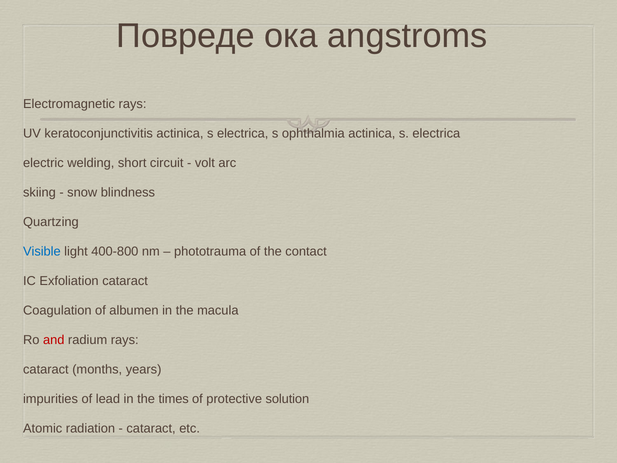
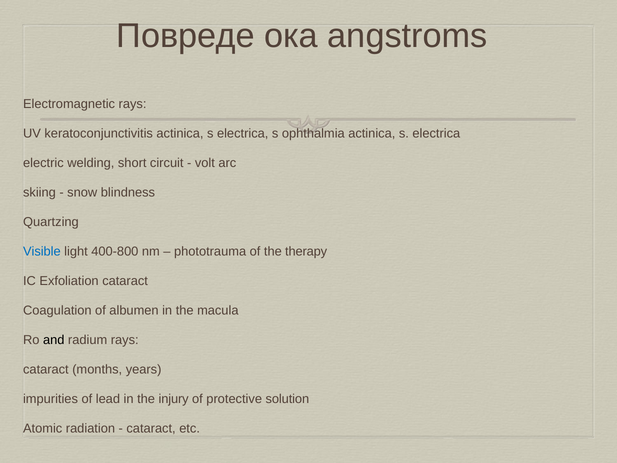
contact: contact -> therapy (306, 251)
and colour: red -> black (54, 340)
times: times -> injury (174, 399)
